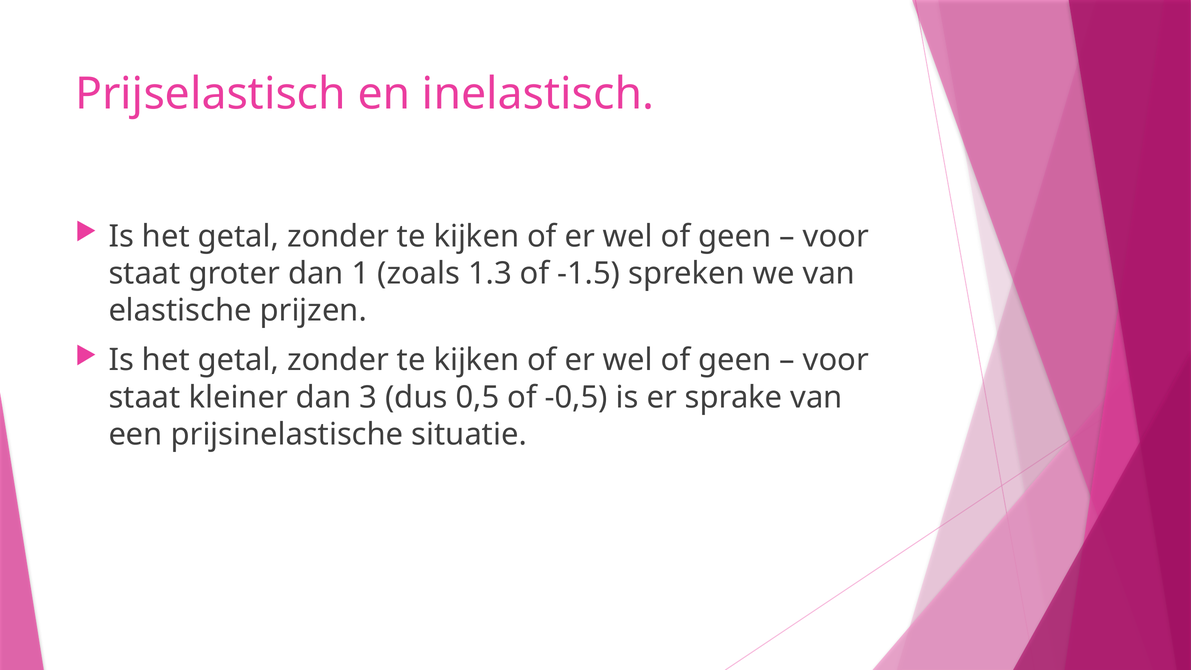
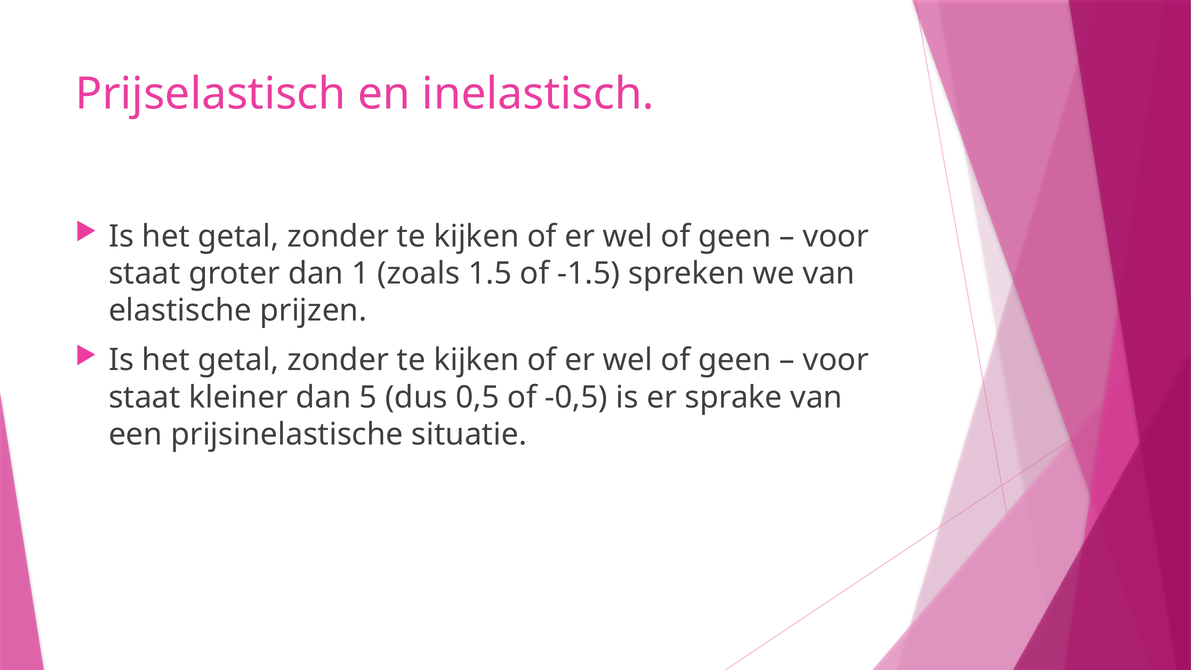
1.3: 1.3 -> 1.5 (490, 273)
3: 3 -> 5 (368, 397)
